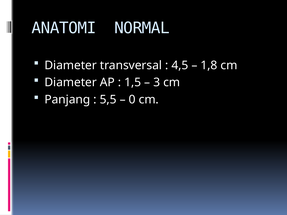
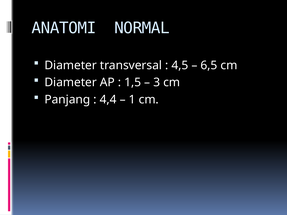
1,8: 1,8 -> 6,5 (209, 65)
5,5: 5,5 -> 4,4 (108, 100)
0: 0 -> 1 (132, 100)
